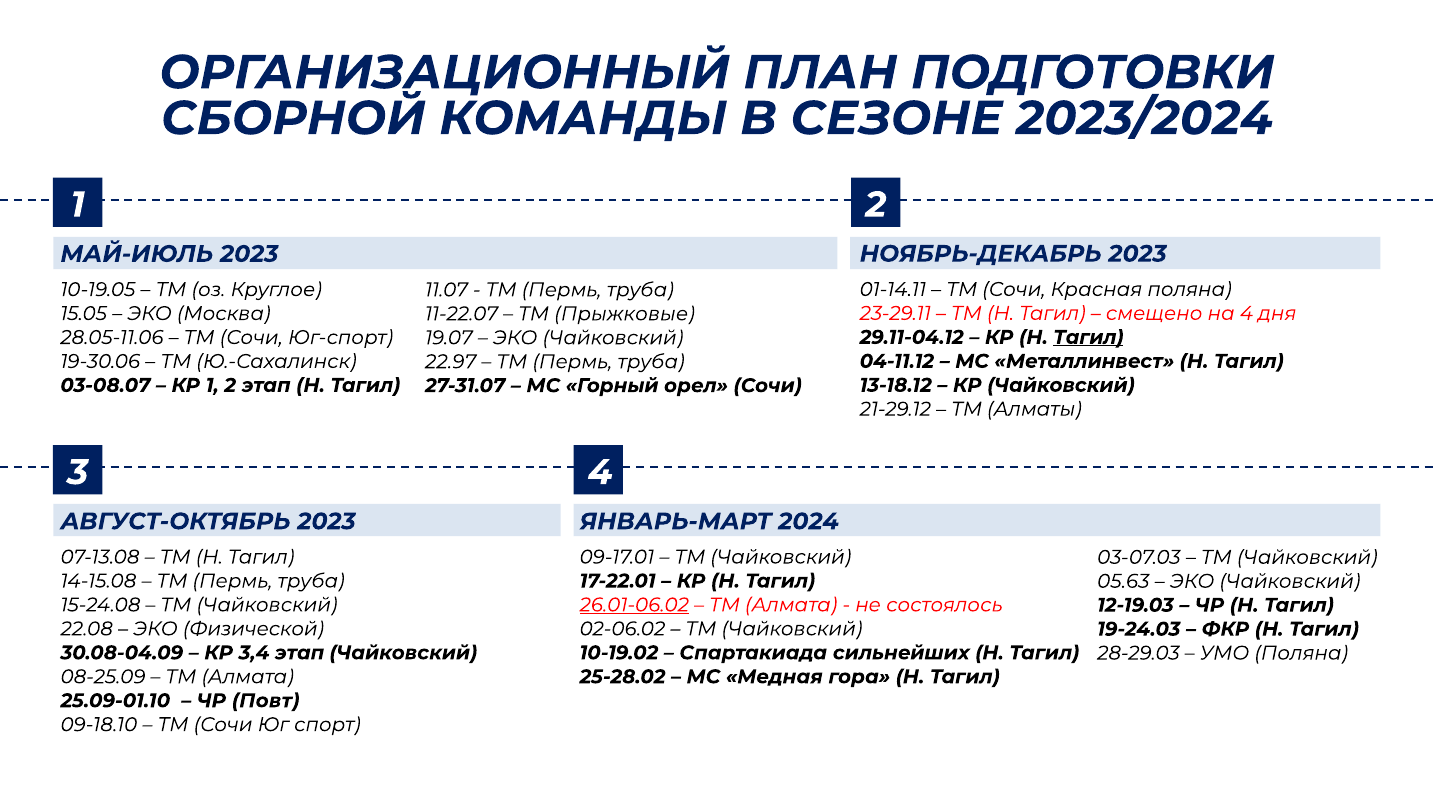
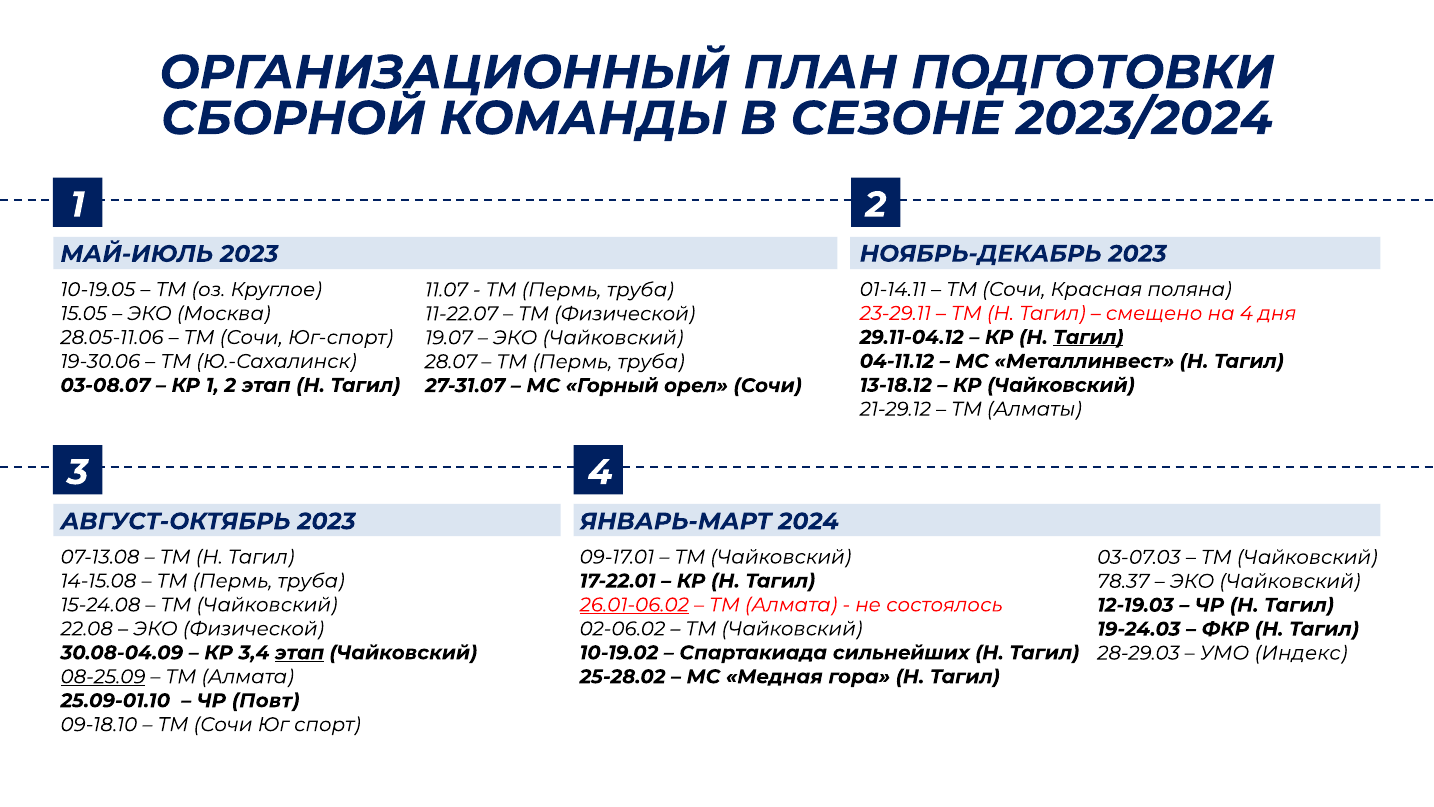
ТМ Прыжковые: Прыжковые -> Физической (625, 314)
22.97: 22.97 -> 28.07 (451, 362)
05.63: 05.63 -> 78.37 (1123, 581)
этап underline: none -> present (300, 653)
УМО Поляна: Поляна -> Индекс (1301, 653)
08-25.09 underline: none -> present (103, 676)
